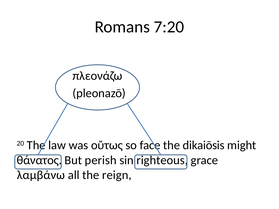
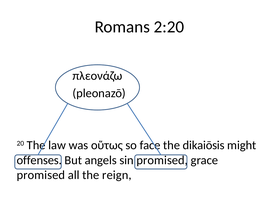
7:20: 7:20 -> 2:20 (169, 27)
θάνατος: θάνατος -> offenses (39, 160)
perish: perish -> angels (101, 160)
sin righteous: righteous -> promised (162, 160)
λαμβάνω: λαμβάνω -> promised (41, 175)
